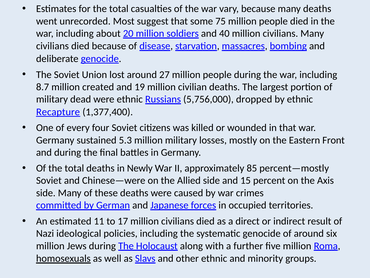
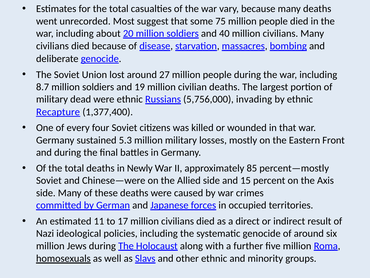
8.7 million created: created -> soldiers (98, 87)
dropped: dropped -> invading (254, 99)
